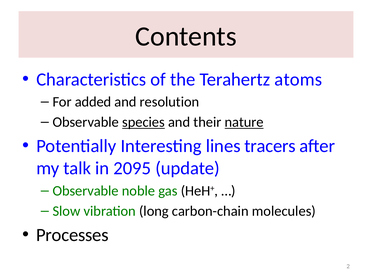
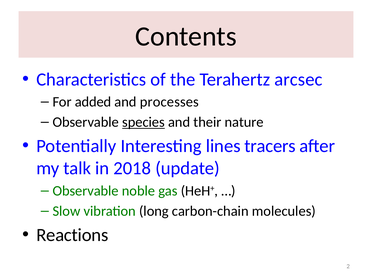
atoms: atoms -> arcsec (298, 79)
resolution: resolution -> processes (169, 102)
nature underline: present -> none (244, 122)
2095: 2095 -> 2018 (132, 168)
Processes: Processes -> Reactions (72, 235)
